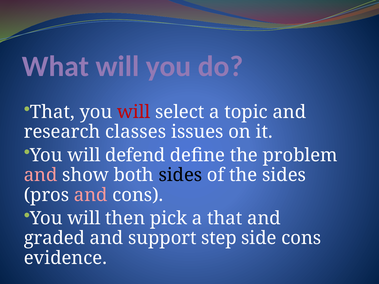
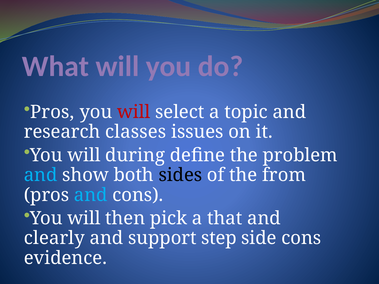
That: That -> Pros (52, 112)
defend: defend -> during (135, 155)
and colour: pink -> light blue (41, 175)
the sides: sides -> from (284, 175)
and colour: pink -> light blue (91, 195)
graded: graded -> clearly (54, 238)
